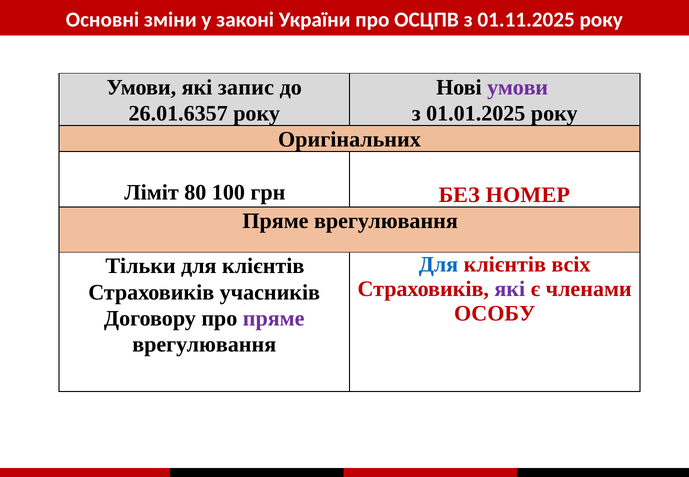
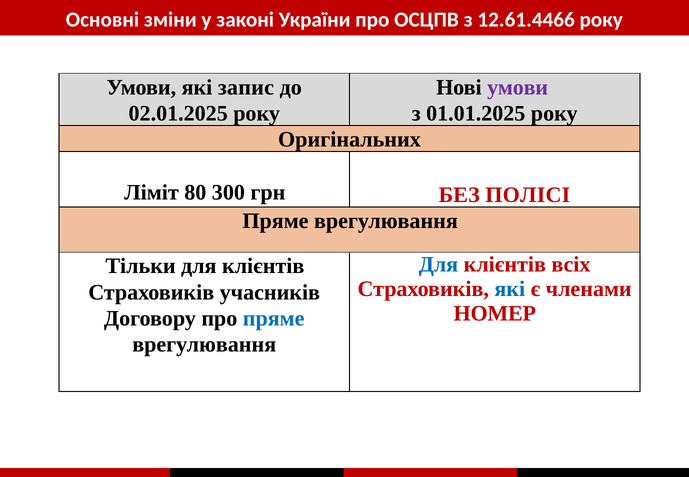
01.11.2025: 01.11.2025 -> 12.61.4466 (526, 20)
26.01.6357: 26.01.6357 -> 02.01.2025 (178, 113)
100: 100 -> 300 (228, 192)
НОМЕР: НОМЕР -> ПОЛІСІ (528, 195)
які colour: purple -> blue (510, 289)
ОСОБУ: ОСОБУ -> НОМЕР (495, 313)
пряме colour: purple -> blue (274, 318)
